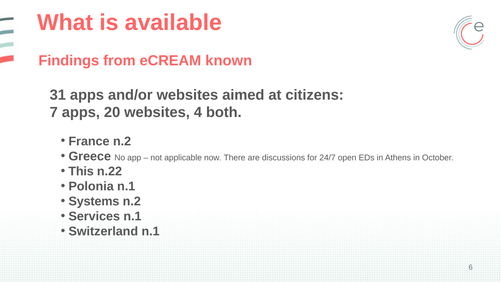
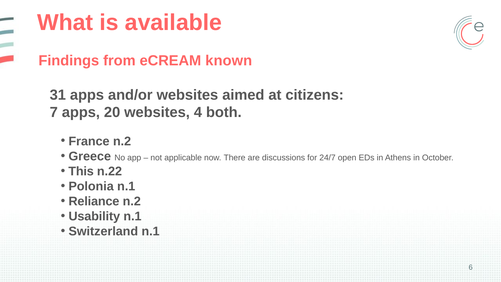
Systems: Systems -> Reliance (94, 201)
Services: Services -> Usability (94, 216)
